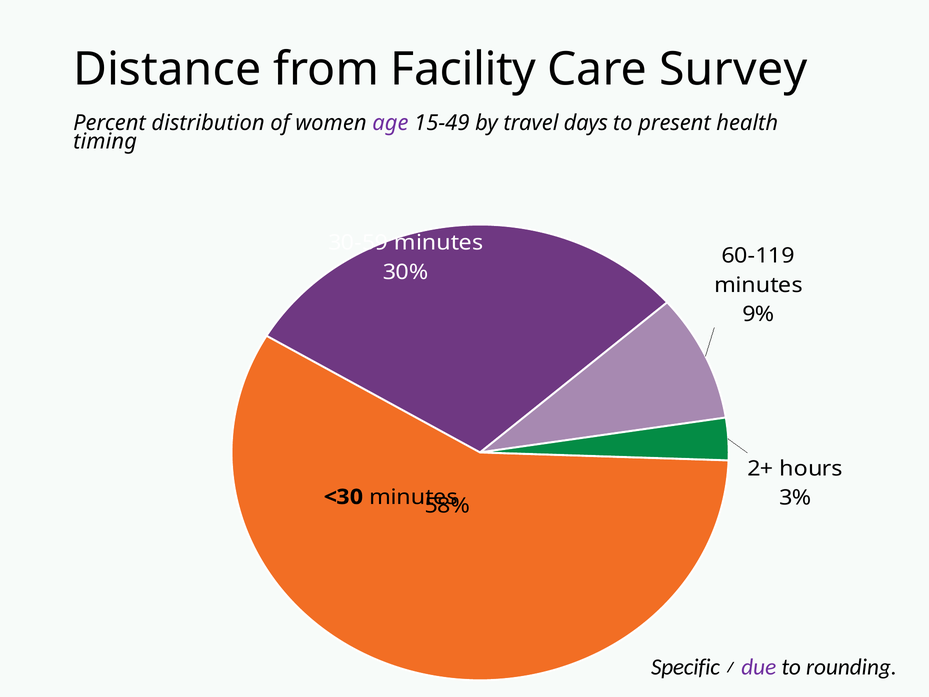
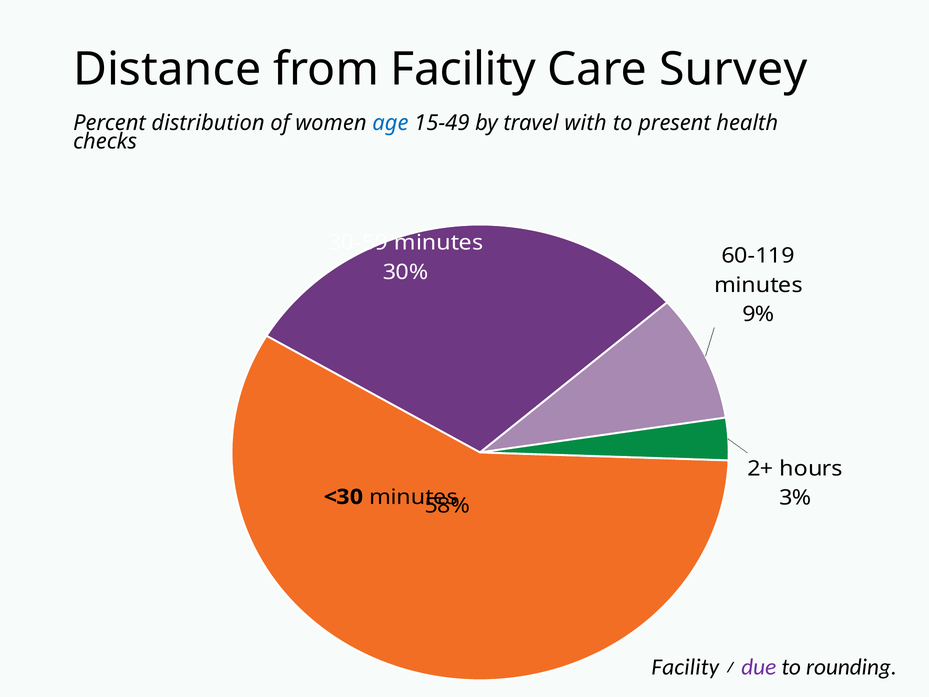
age colour: purple -> blue (390, 123)
days: days -> with (586, 123)
timing: timing -> checks (105, 142)
Specific: Specific -> Facility (685, 667)
